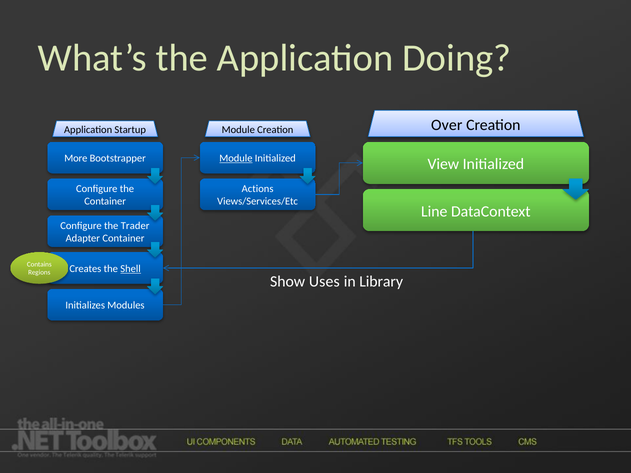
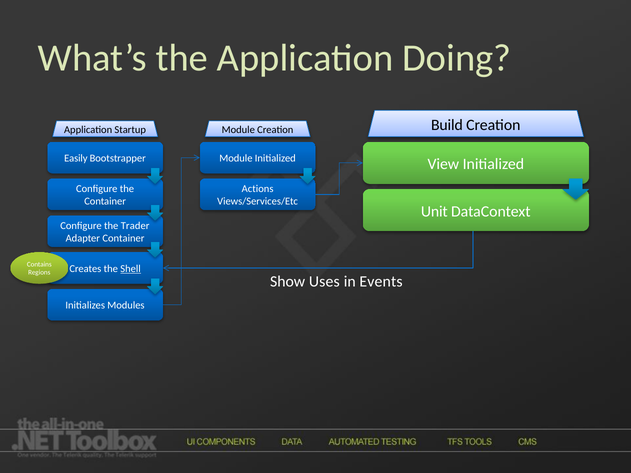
Over: Over -> Build (447, 125)
More: More -> Easily (76, 158)
Module underline: present -> none (236, 158)
Line: Line -> Unit (434, 211)
Library: Library -> Events (381, 282)
